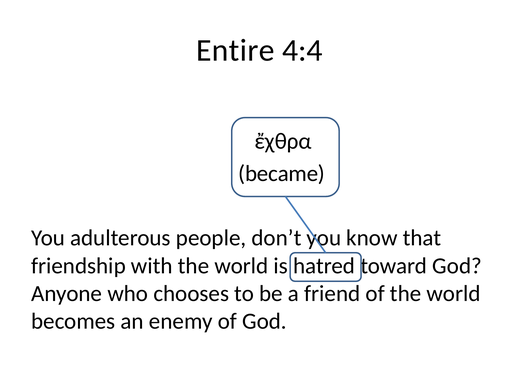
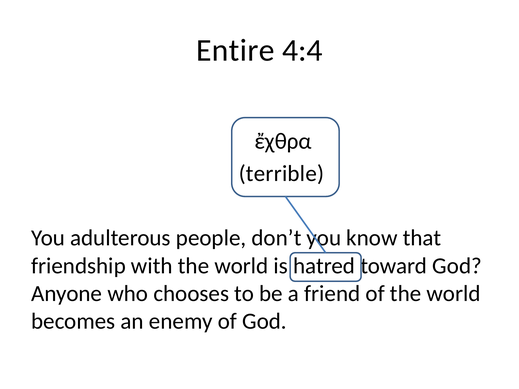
became: became -> terrible (281, 174)
